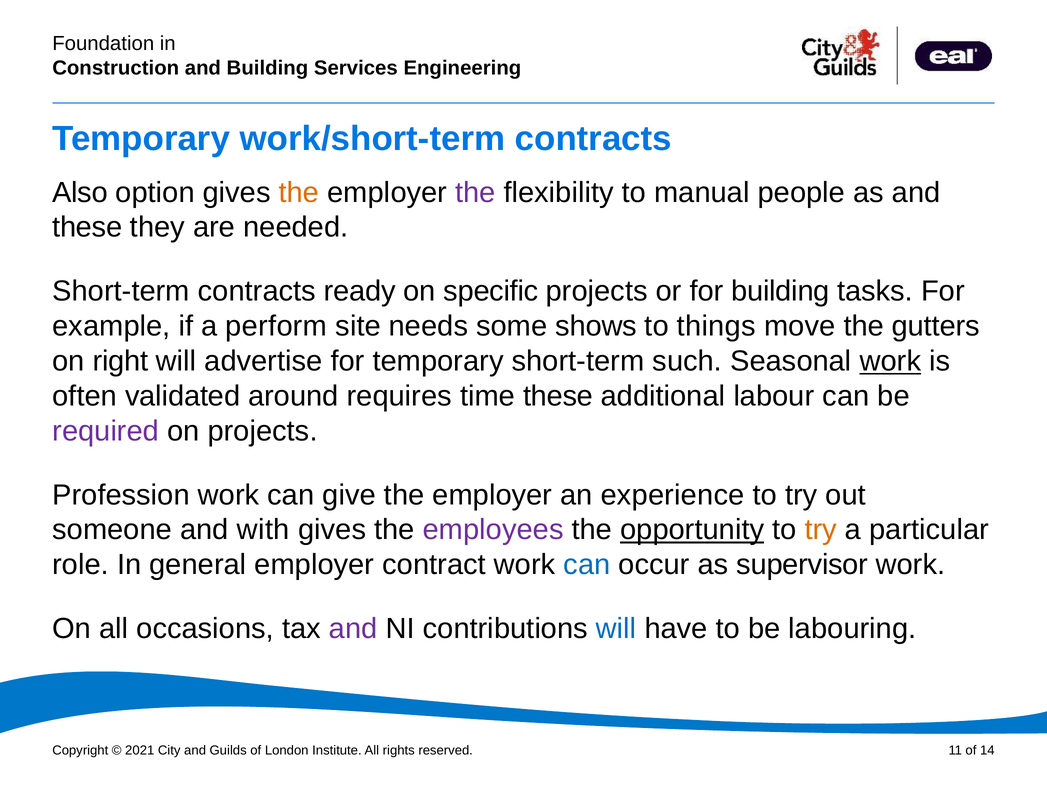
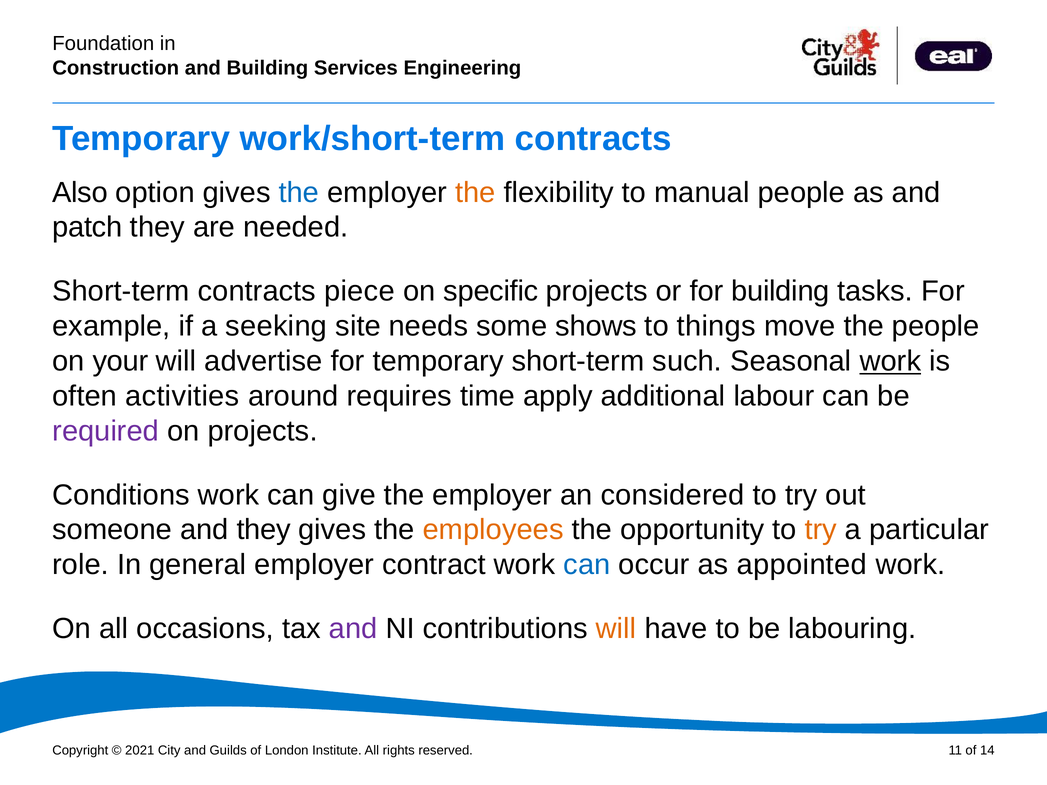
the colour: orange -> blue (299, 193)
the colour: purple -> orange (475, 193)
these: these -> patch (87, 227)
ready: ready -> piece (359, 291)
perform: perform -> seeking (276, 326)
the gutters: gutters -> people (936, 326)
right: right -> your (120, 361)
validated: validated -> activities (182, 396)
time these: these -> apply (558, 396)
Profession: Profession -> Conditions (121, 495)
experience: experience -> considered (673, 495)
and with: with -> they (264, 530)
employees colour: purple -> orange (493, 530)
opportunity underline: present -> none (692, 530)
supervisor: supervisor -> appointed (802, 565)
will colour: blue -> orange (616, 629)
